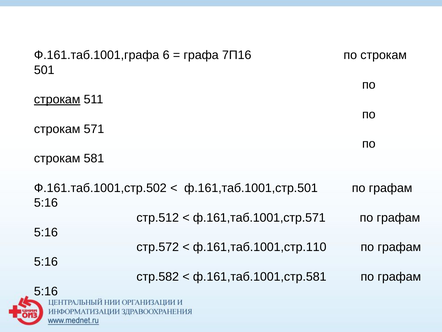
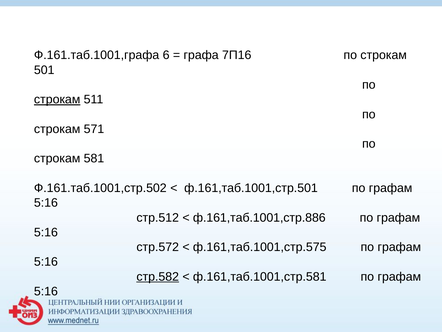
ф.161,таб.1001,стр.571: ф.161,таб.1001,стр.571 -> ф.161,таб.1001,стр.886 (259, 217)
ф.161,таб.1001,стр.110: ф.161,таб.1001,стр.110 -> ф.161,таб.1001,стр.575 (260, 247)
стр.582 underline: none -> present (158, 276)
